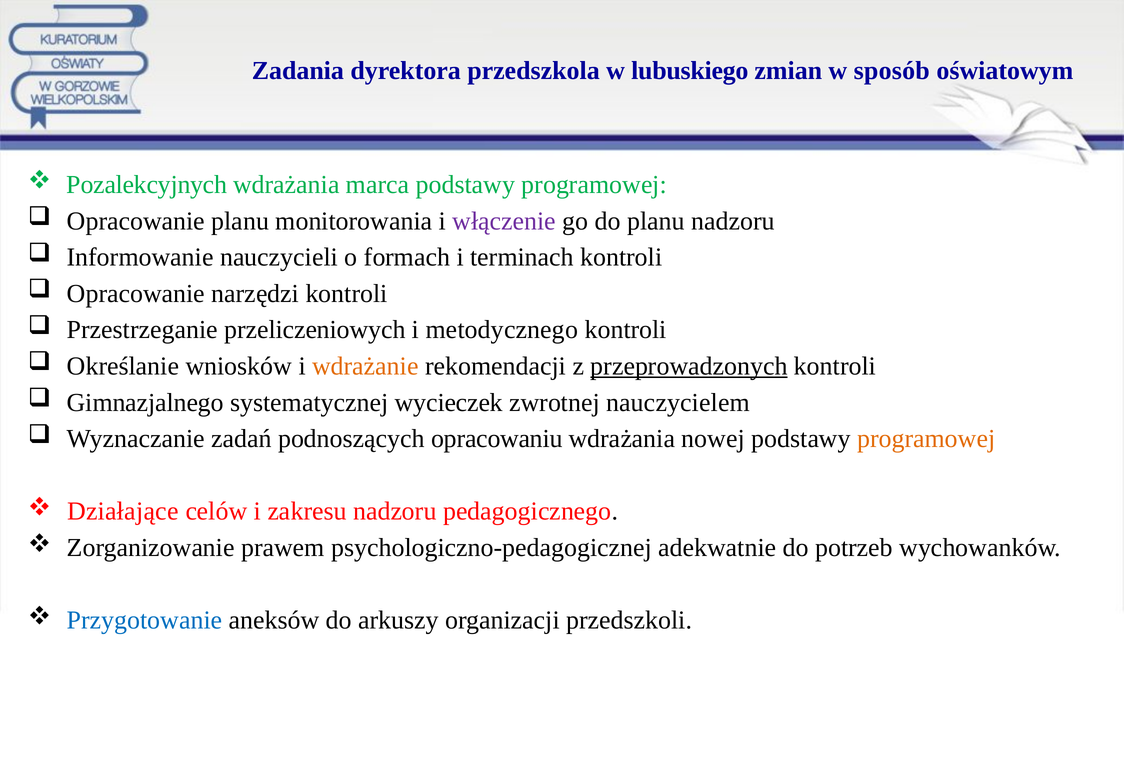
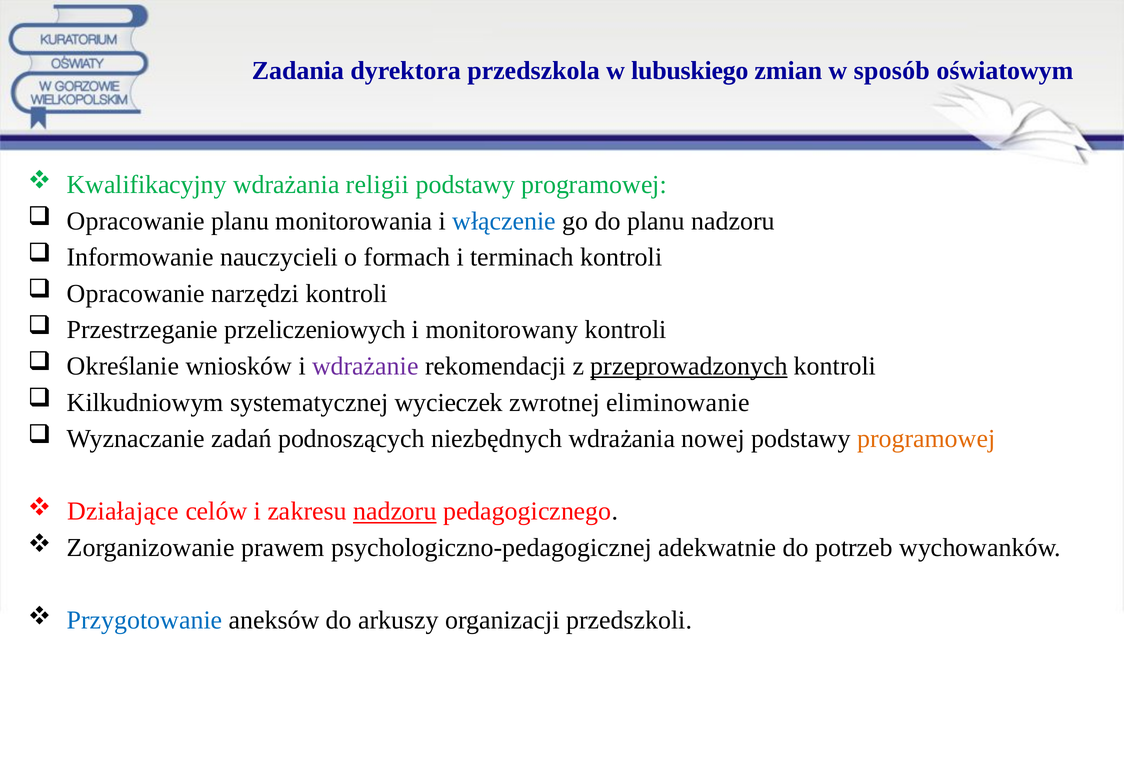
Pozalekcyjnych: Pozalekcyjnych -> Kwalifikacyjny (147, 185)
marca: marca -> religii (377, 185)
włączenie colour: purple -> blue (504, 221)
metodycznego: metodycznego -> monitorowany (502, 330)
wdrażanie colour: orange -> purple (365, 366)
Gimnazjalnego: Gimnazjalnego -> Kilkudniowym (145, 403)
nauczycielem: nauczycielem -> eliminowanie (678, 403)
opracowaniu: opracowaniu -> niezbędnych (497, 439)
nadzoru underline: none -> present (395, 512)
